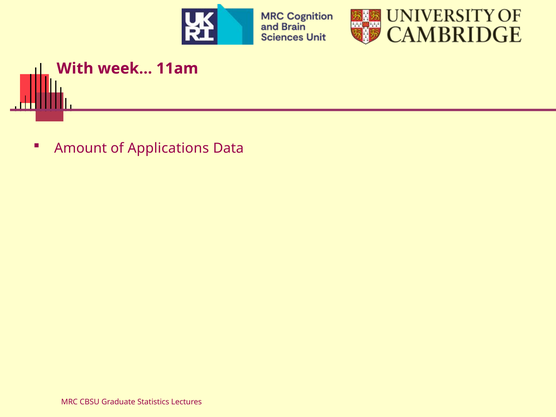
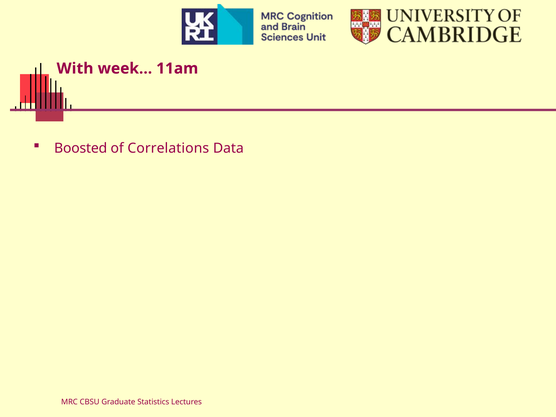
Amount: Amount -> Boosted (81, 148)
Applications: Applications -> Correlations (168, 148)
